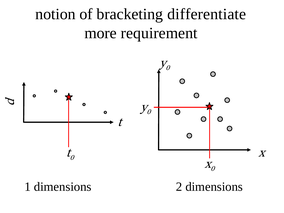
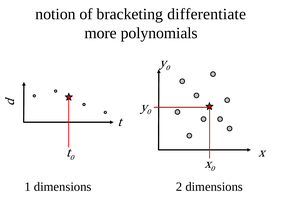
requirement: requirement -> polynomials (159, 33)
